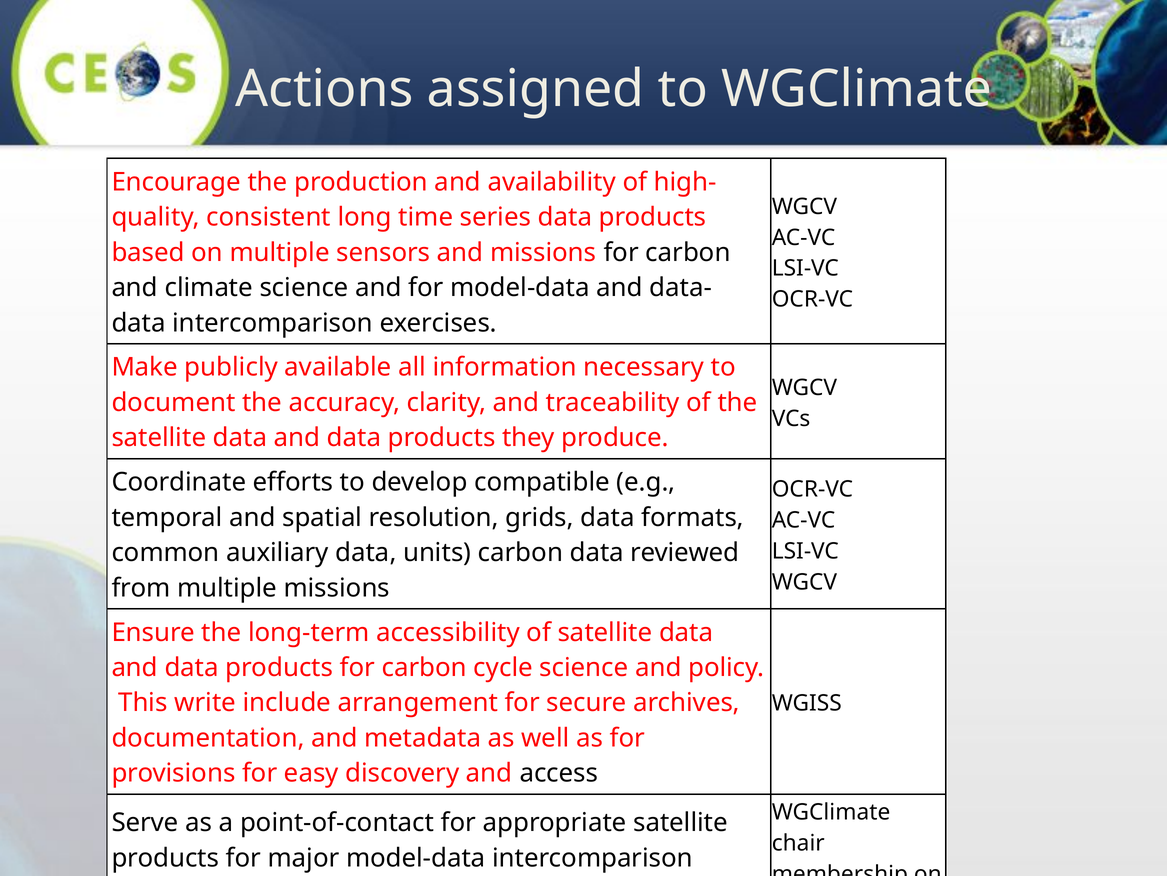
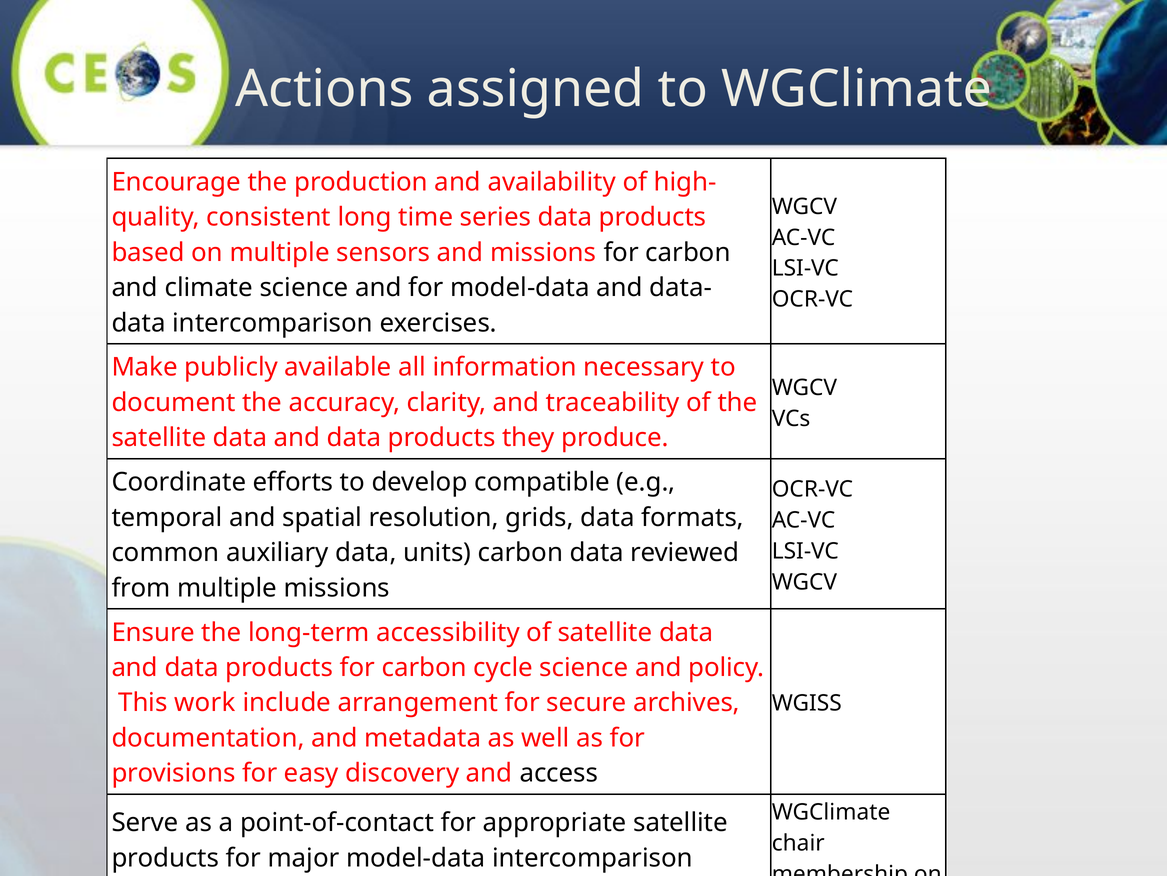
write: write -> work (205, 702)
